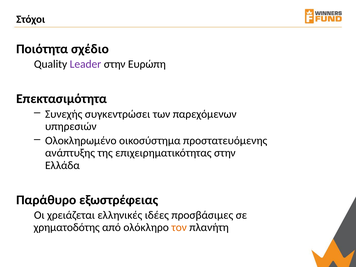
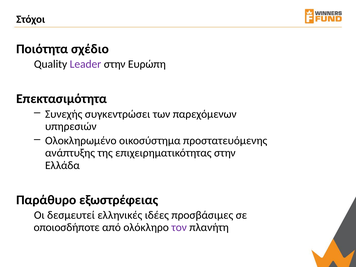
χρειάζεται: χρειάζεται -> δεσμευτεί (71, 215)
χρηματοδότης: χρηματοδότης -> οποιοσδήποτε (67, 227)
τον colour: orange -> purple (179, 227)
